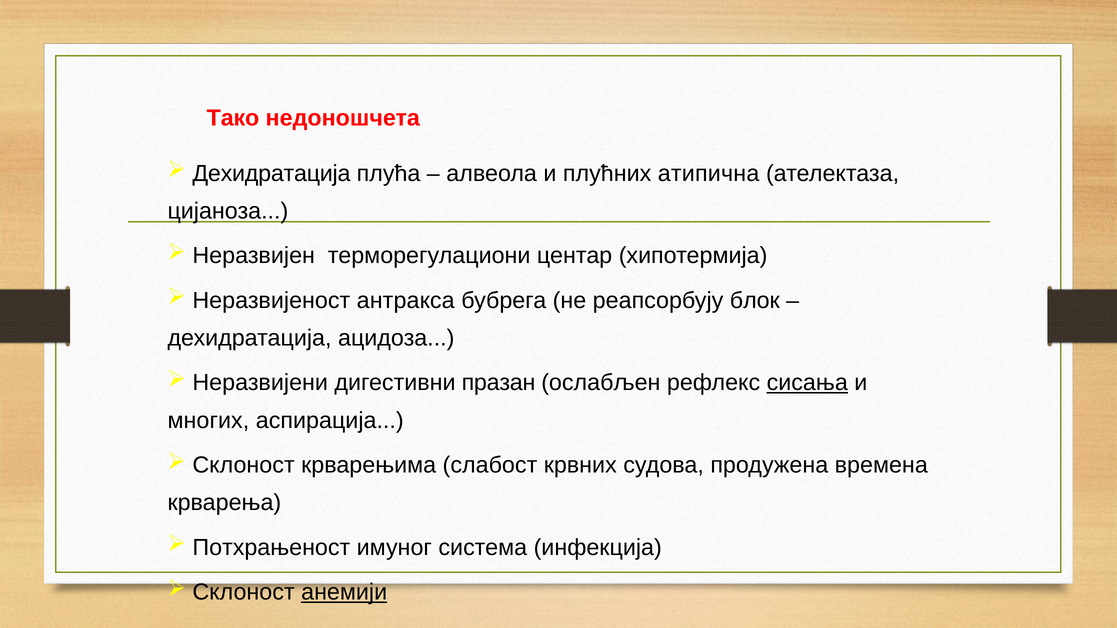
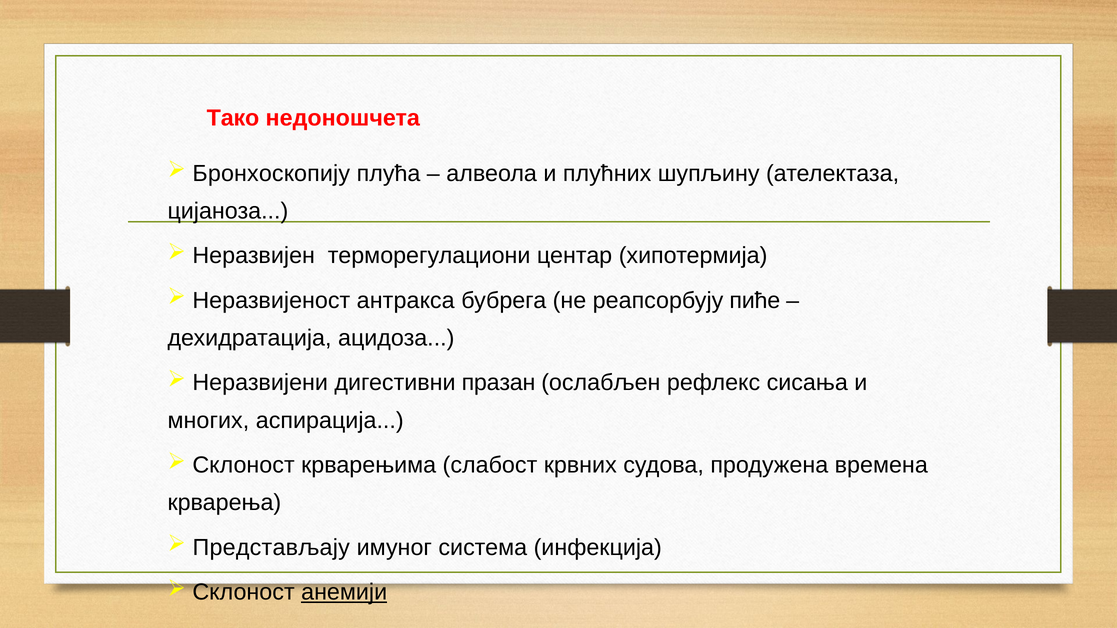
Дехидратација: Дехидратација -> Бронхоскопију (271, 173)
атипична: атипична -> шупљину (709, 173)
блок: блок -> пиће (755, 301)
сисања underline: present -> none (807, 383)
Потхрањеност: Потхрањеност -> Представљају (271, 548)
